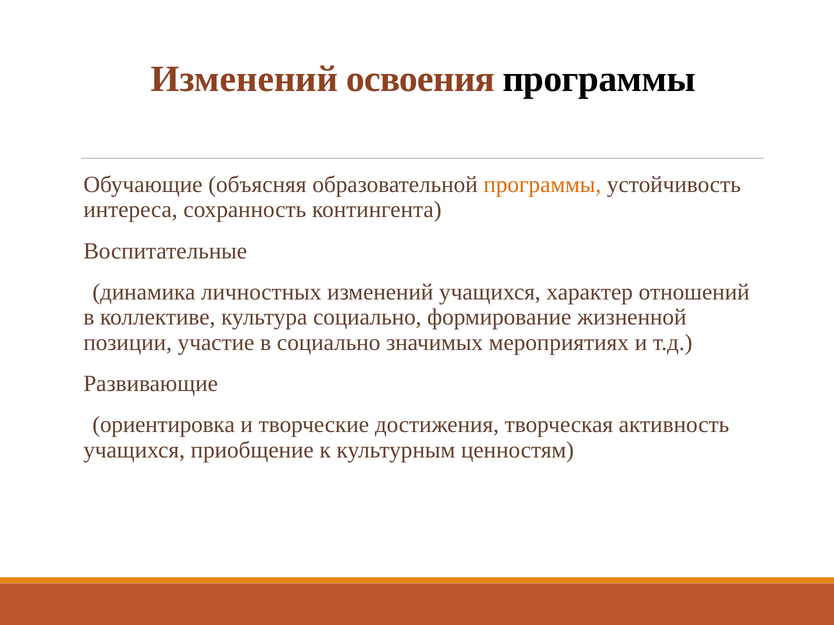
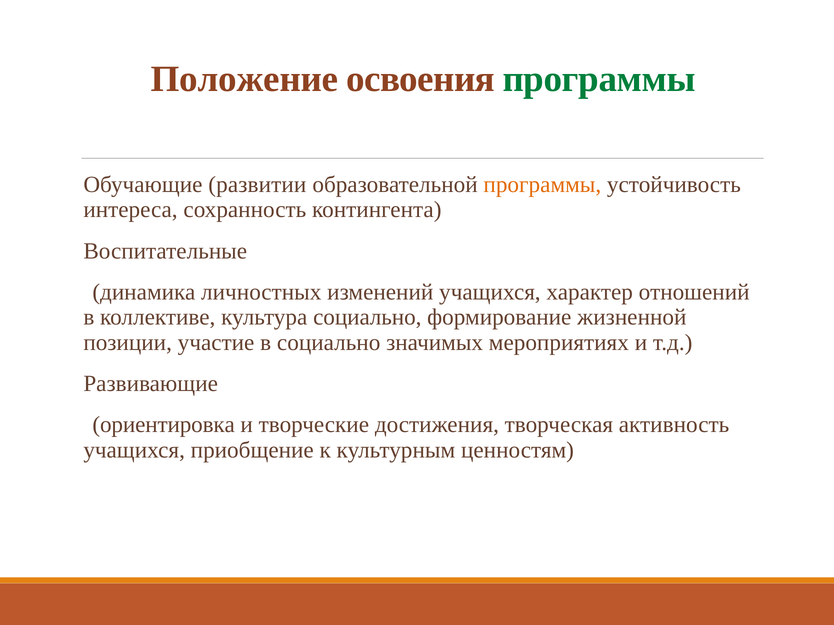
Изменений: Изменений -> Положение (245, 79)
программы colour: black -> green (599, 79)
объясняя: объясняя -> развитии (257, 185)
